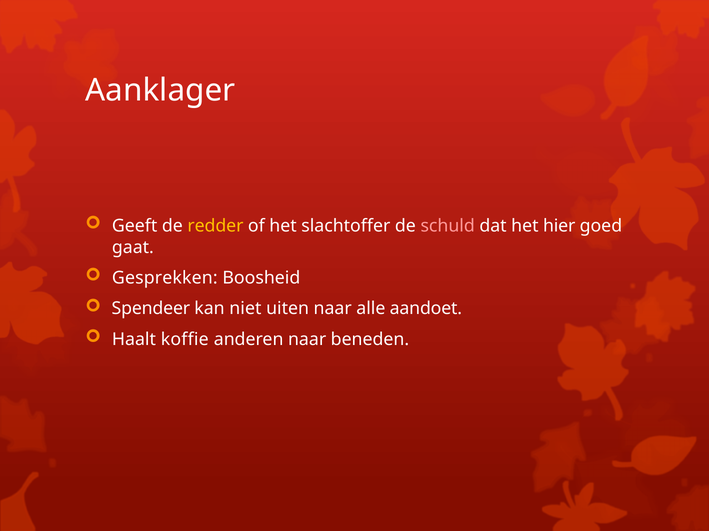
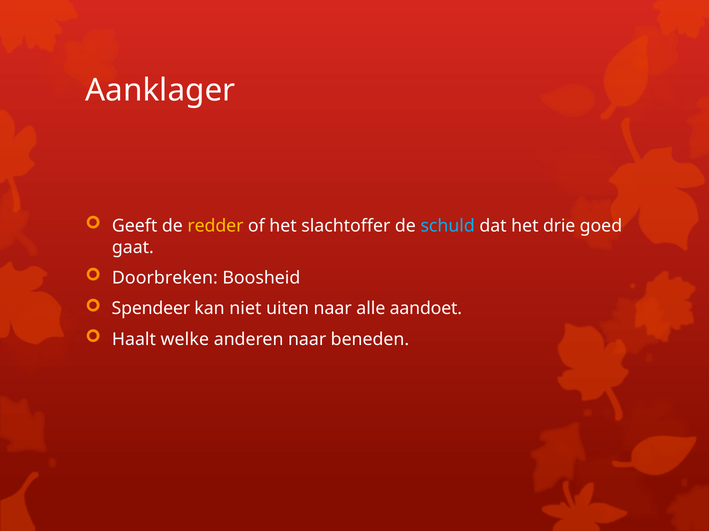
schuld colour: pink -> light blue (448, 226)
hier: hier -> drie (559, 226)
Gesprekken: Gesprekken -> Doorbreken (165, 278)
koffie: koffie -> welke (185, 340)
